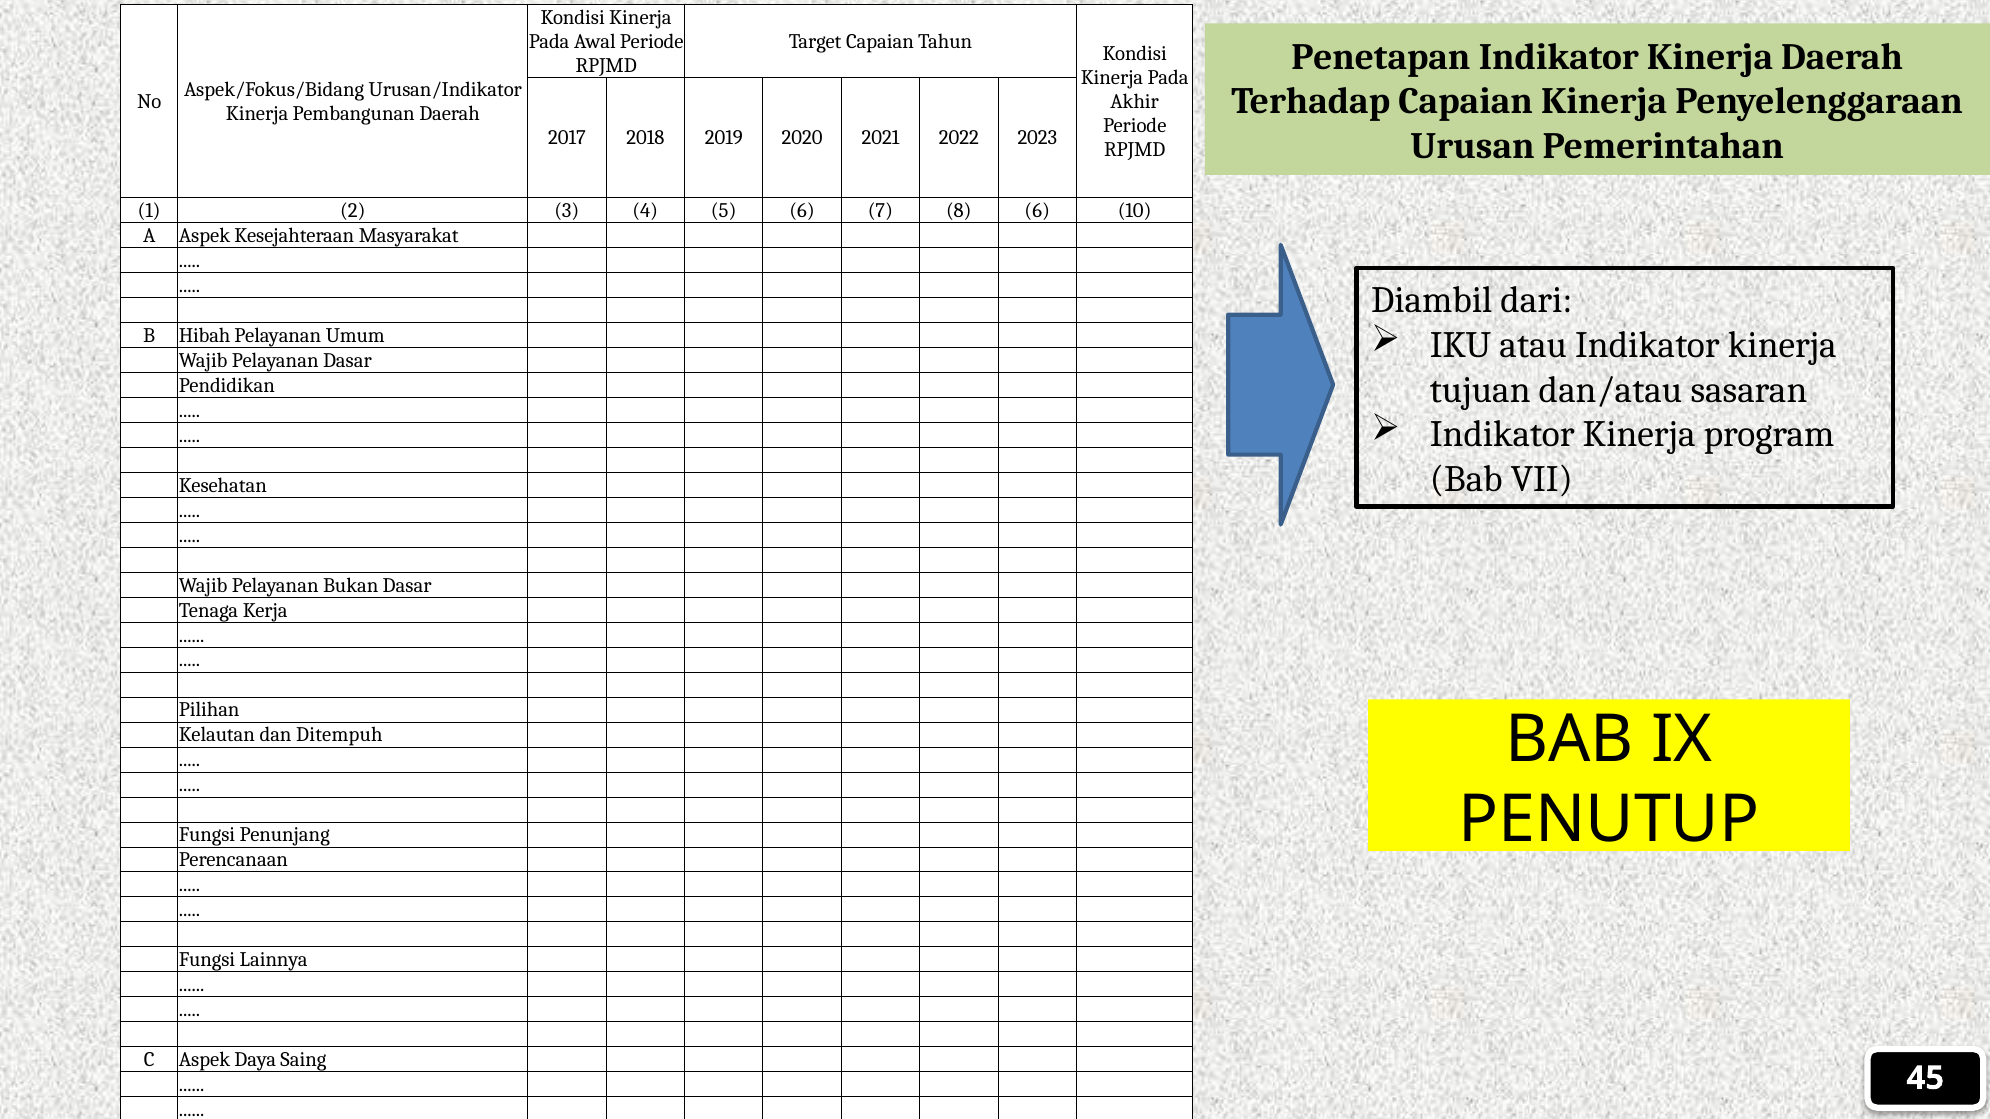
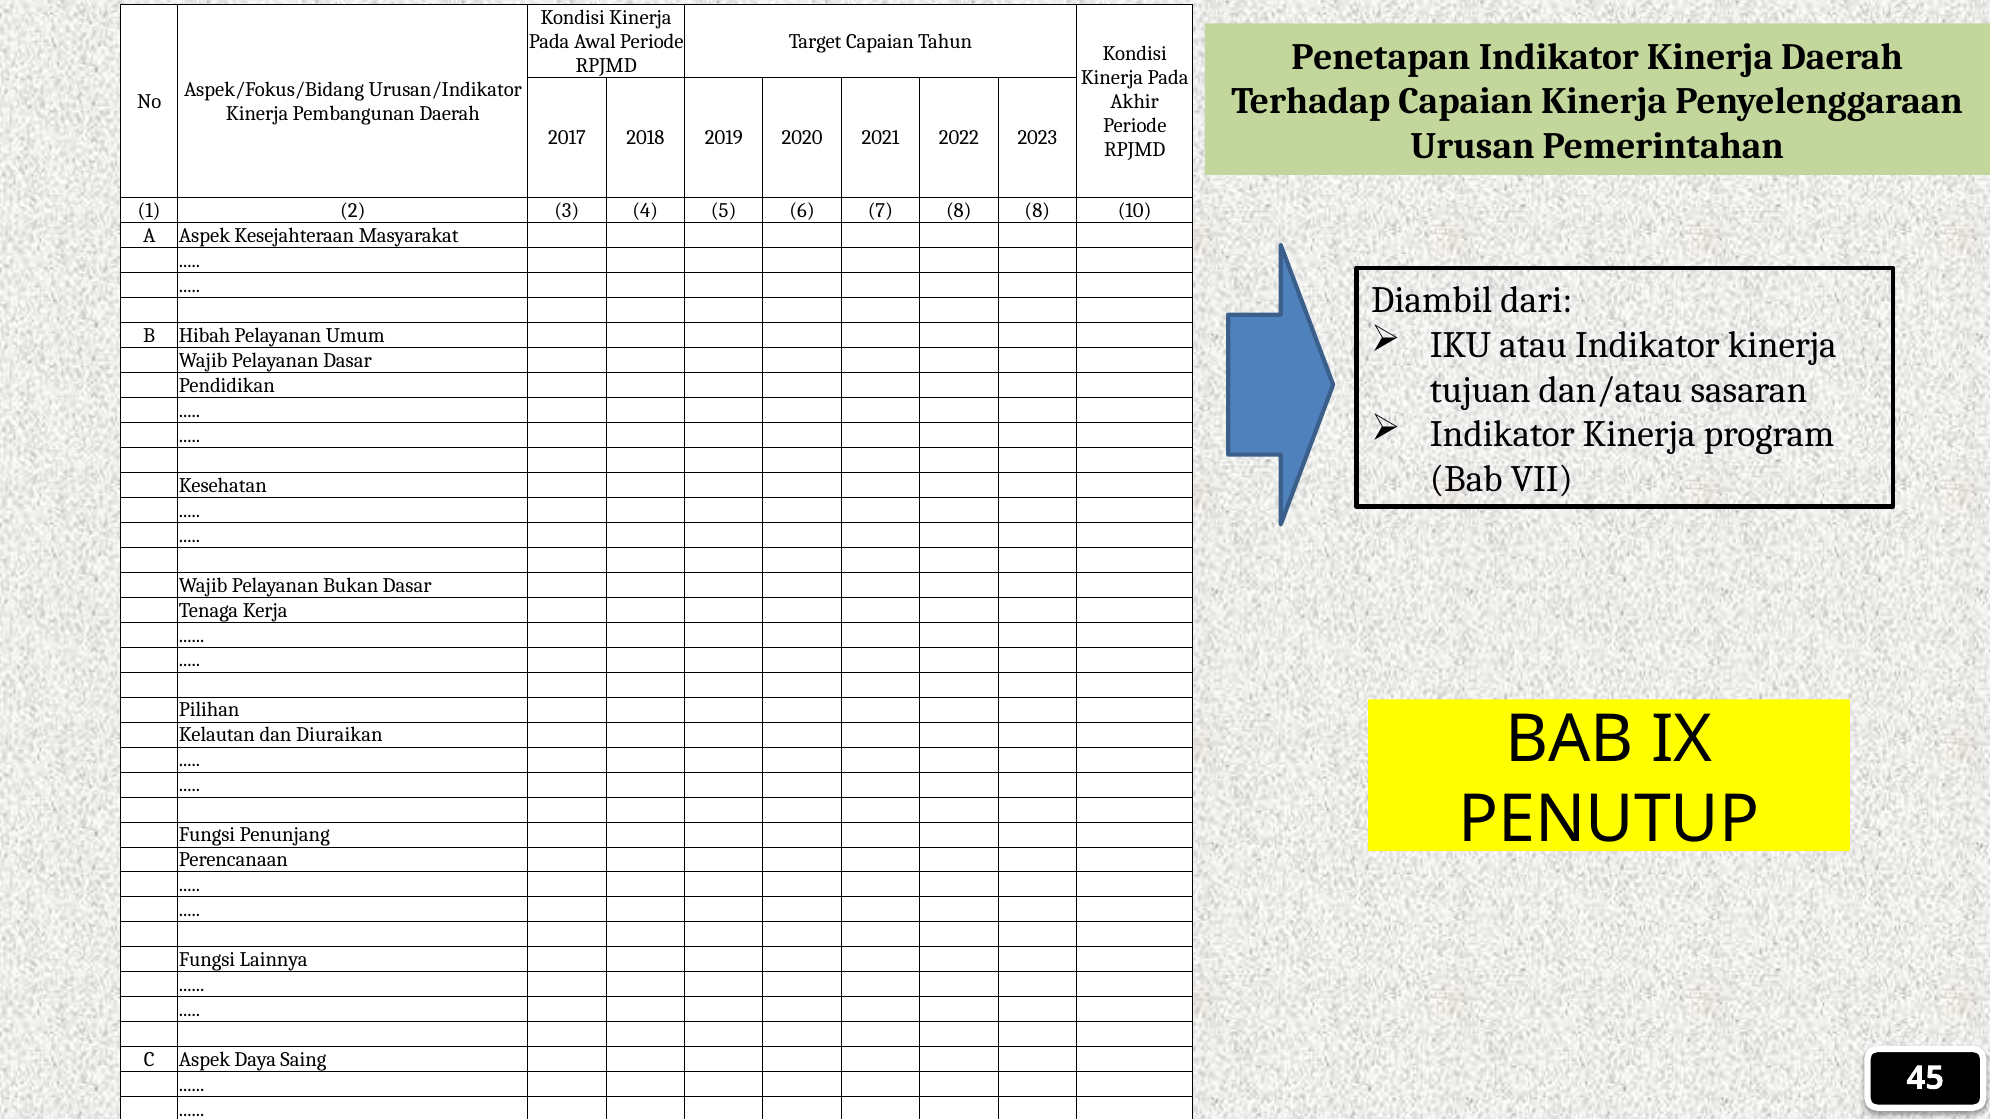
8 6: 6 -> 8 (1037, 211)
Ditempuh: Ditempuh -> Diuraikan (339, 735)
